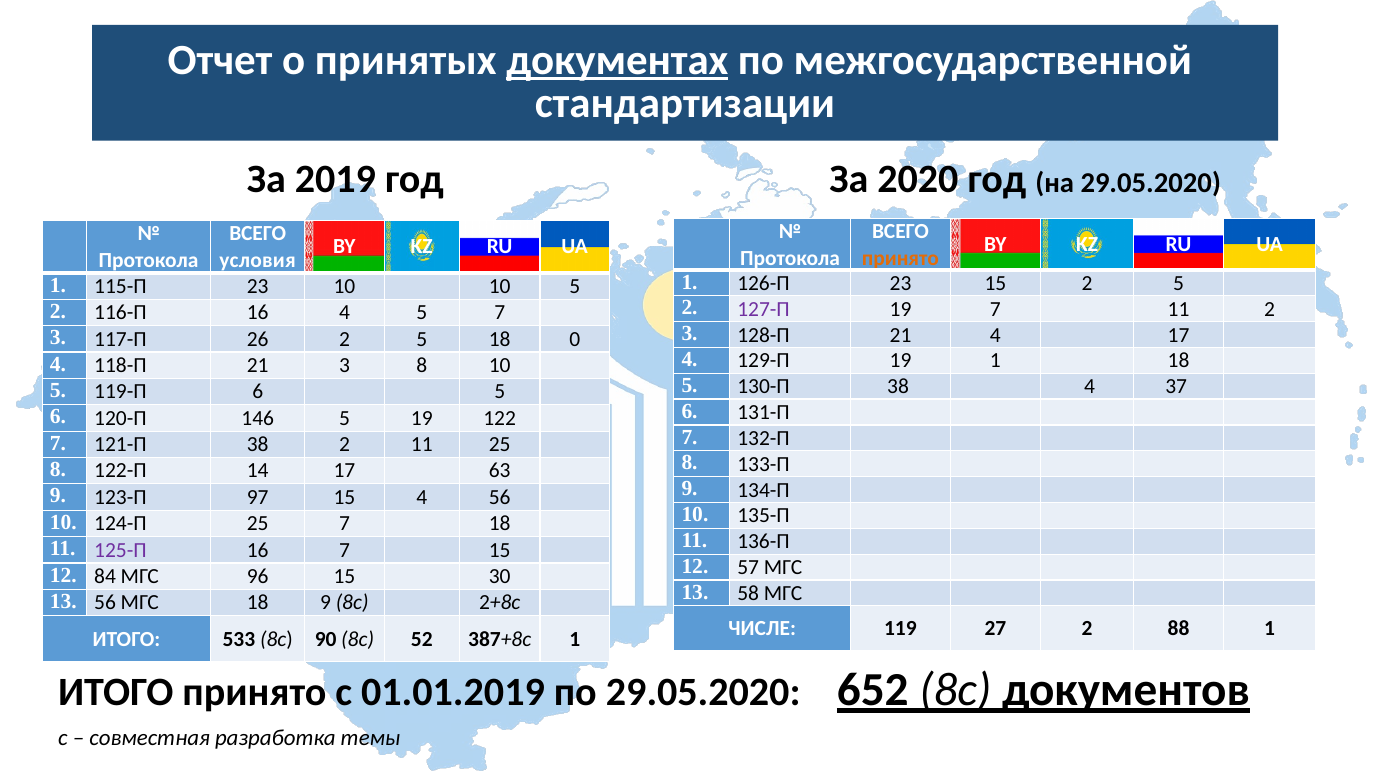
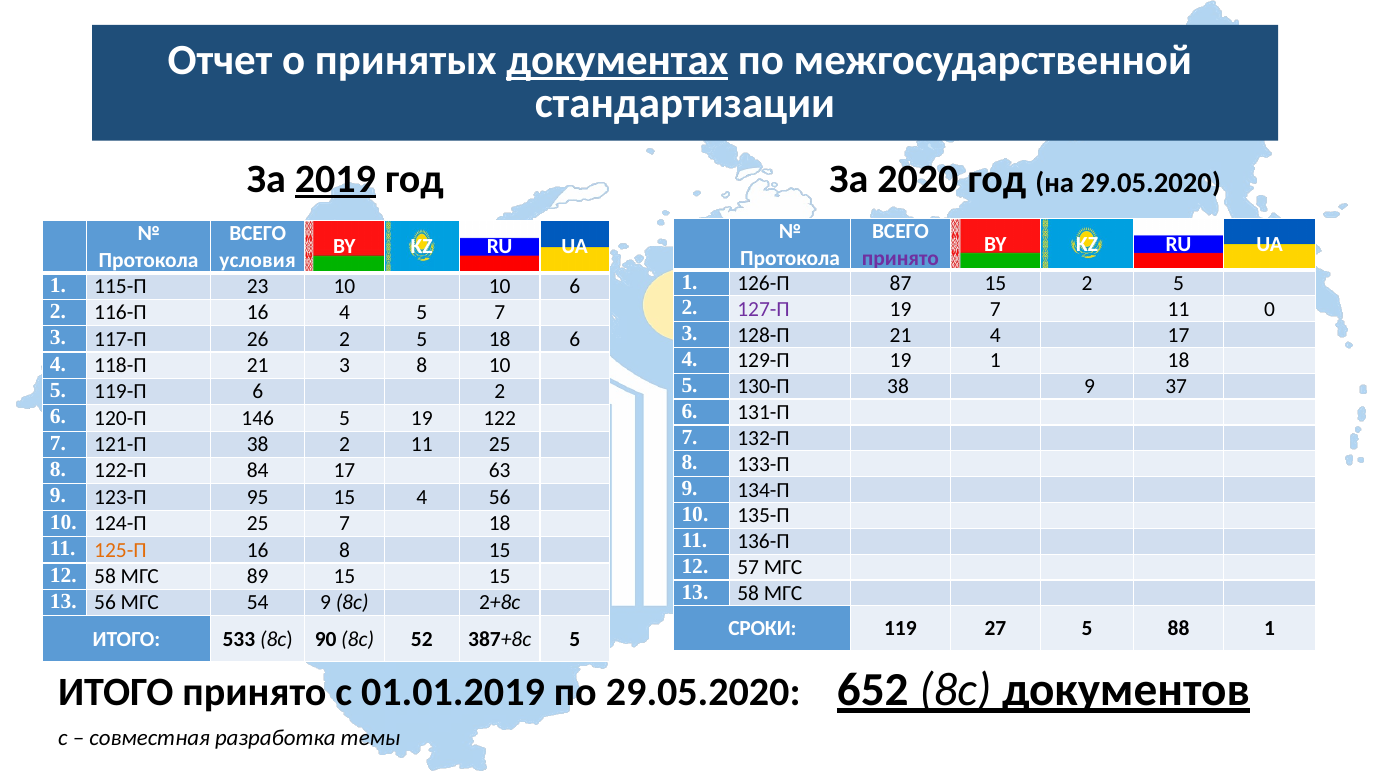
2019 underline: none -> present (335, 179)
принято colour: orange -> purple (900, 258)
126-П 23: 23 -> 87 (901, 283)
10 10 5: 5 -> 6 (575, 286)
11 2: 2 -> 0 (1270, 309)
18 0: 0 -> 6 (575, 339)
38 4: 4 -> 9 (1090, 386)
119-П 6 5: 5 -> 2 (500, 391)
14: 14 -> 84 (258, 471)
97: 97 -> 95 (258, 497)
125-П colour: purple -> orange (120, 550)
16 7: 7 -> 8 (344, 550)
12 84: 84 -> 58 (105, 576)
96: 96 -> 89 (258, 576)
15 30: 30 -> 15 (500, 576)
МГС 18: 18 -> 54 (258, 602)
ЧИСЛЕ: ЧИСЛЕ -> СРОКИ (762, 628)
27 2: 2 -> 5 (1087, 628)
387+8c 1: 1 -> 5 (575, 638)
